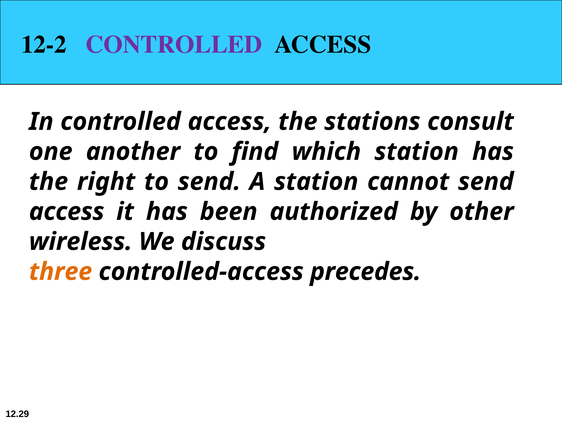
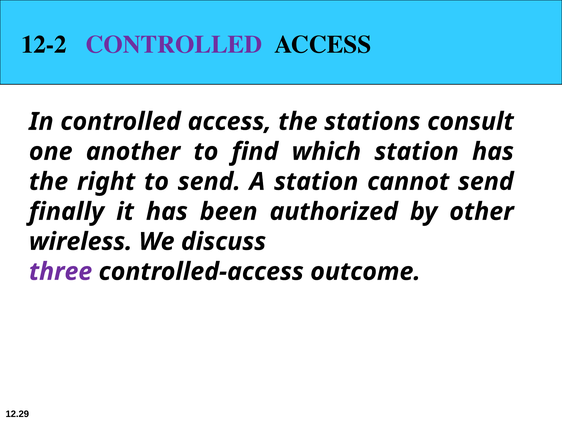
access: access -> finally (67, 211)
three colour: orange -> purple (61, 271)
precedes: precedes -> outcome (365, 271)
